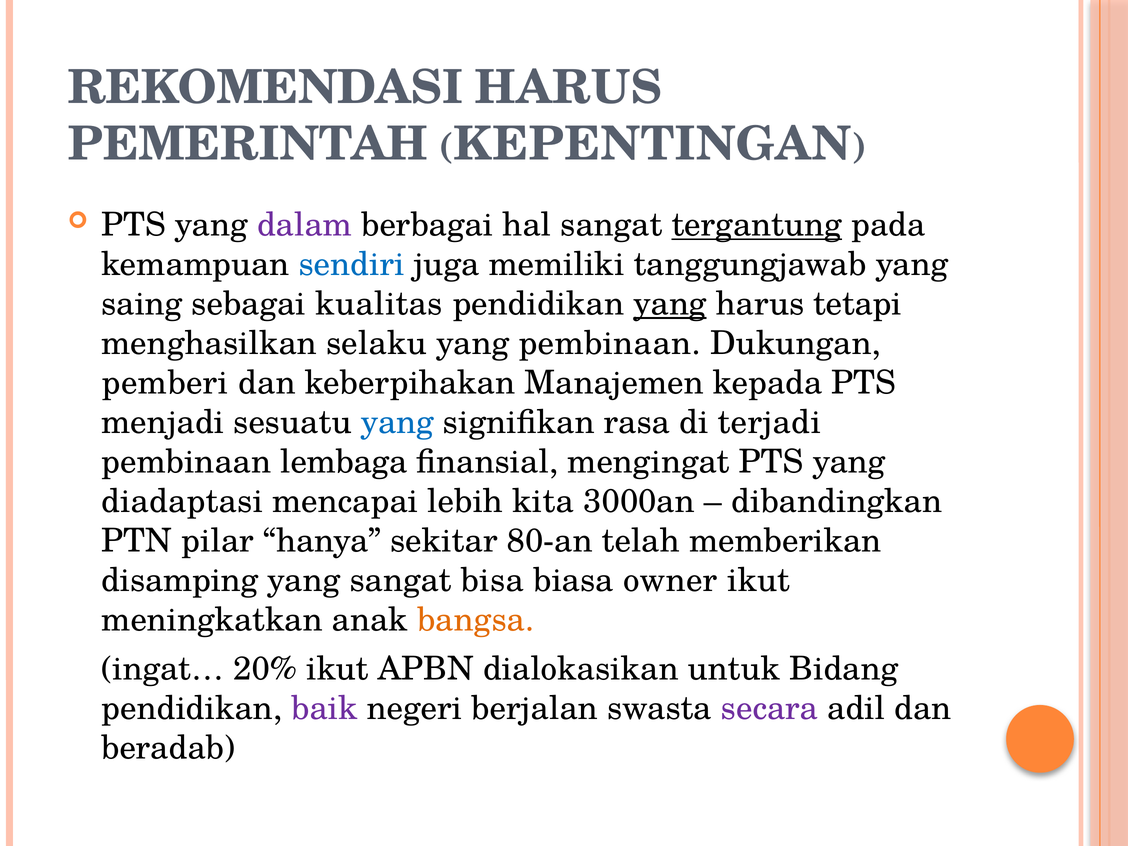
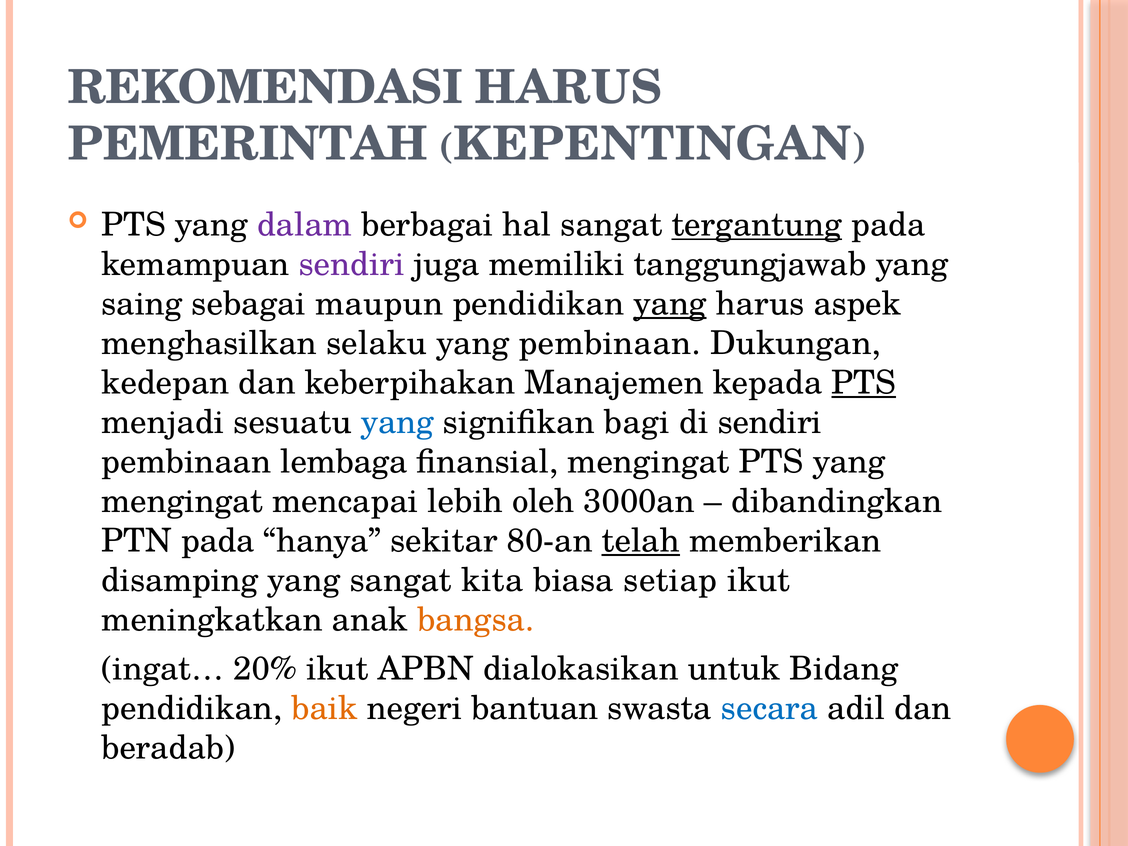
sendiri colour: blue -> purple (352, 265)
kualitas: kualitas -> maupun (379, 304)
tetapi: tetapi -> aspek (857, 304)
pemberi: pemberi -> kedepan (165, 383)
PTS underline: none -> present (864, 383)
rasa: rasa -> bagi (637, 422)
di terjadi: terjadi -> sendiri (770, 422)
diadaptasi: diadaptasi -> mengingat (182, 501)
kita: kita -> oleh (543, 501)
PTN pilar: pilar -> pada (218, 541)
telah underline: none -> present (641, 541)
bisa: bisa -> kita (492, 580)
owner: owner -> setiap (670, 580)
baik colour: purple -> orange (325, 708)
berjalan: berjalan -> bantuan (535, 708)
secara colour: purple -> blue (770, 708)
